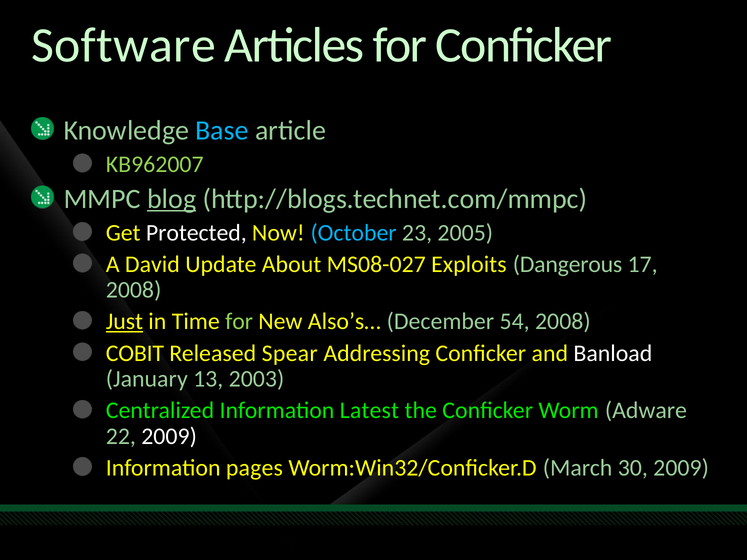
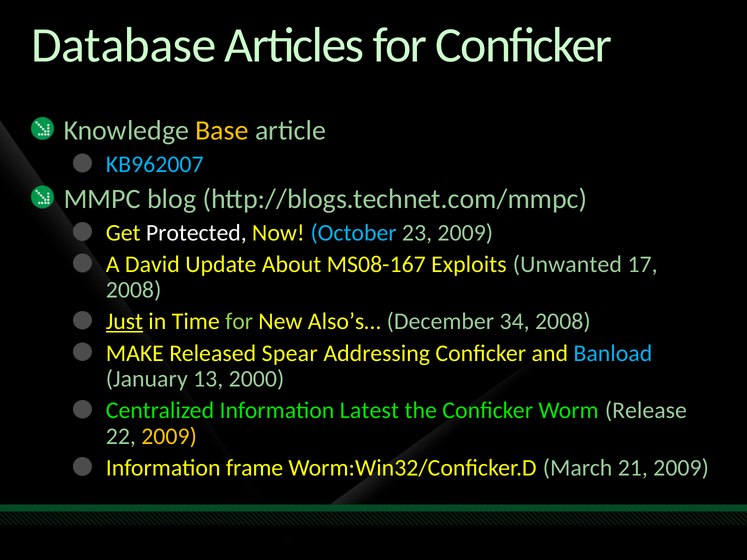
Software: Software -> Database (124, 45)
Base colour: light blue -> yellow (222, 130)
KB962007 colour: light green -> light blue (155, 164)
blog underline: present -> none (172, 199)
23 2005: 2005 -> 2009 (465, 233)
MS08-027: MS08-027 -> MS08-167 (376, 264)
Dangerous: Dangerous -> Unwanted (567, 264)
54: 54 -> 34 (515, 322)
COBIT: COBIT -> MAKE (135, 353)
Banload colour: white -> light blue (613, 353)
2003: 2003 -> 2000 (256, 379)
Adware: Adware -> Release (646, 411)
2009 colour: white -> yellow (169, 436)
pages: pages -> frame (255, 468)
30: 30 -> 21 (633, 468)
